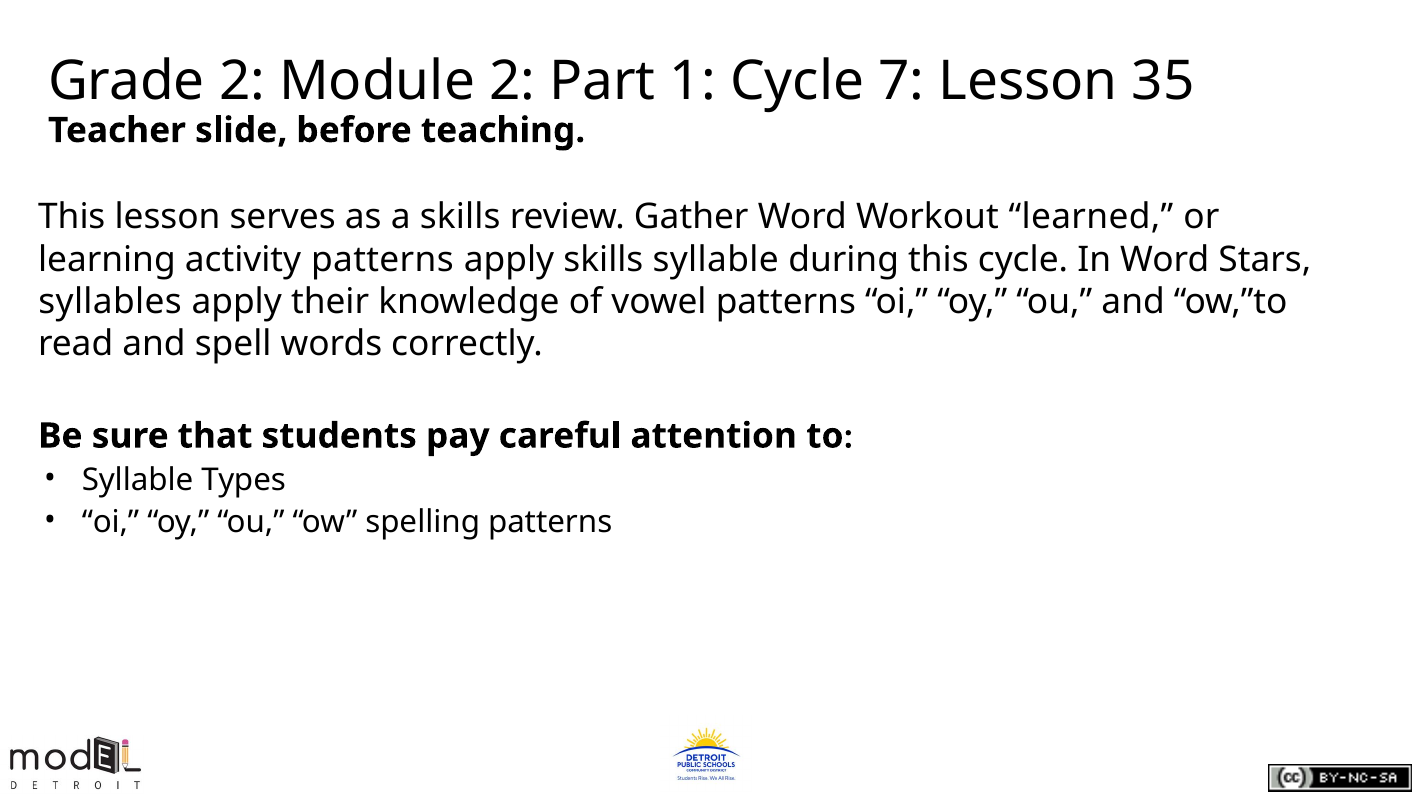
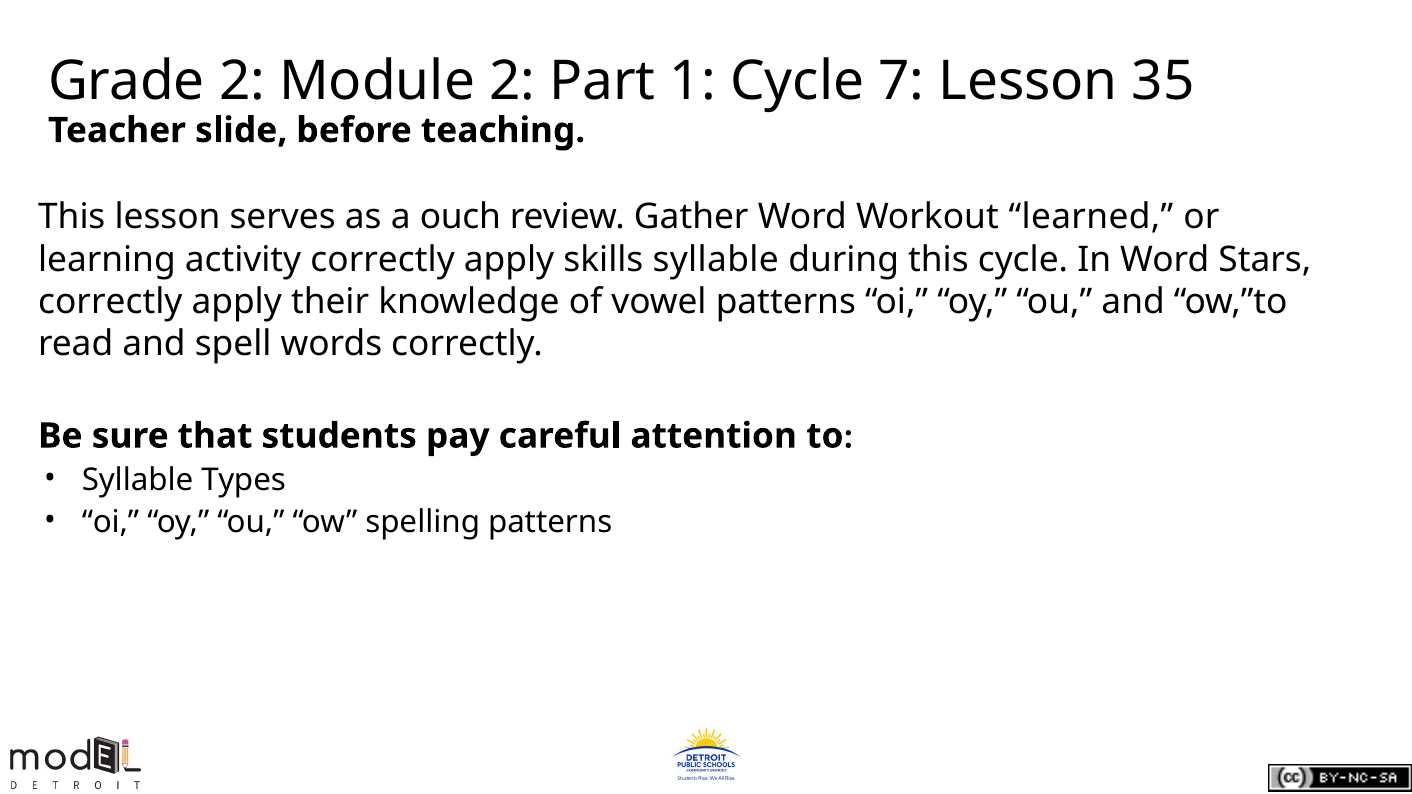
a skills: skills -> ouch (460, 217)
activity patterns: patterns -> correctly (383, 260)
syllables: syllables -> correctly (110, 302)
